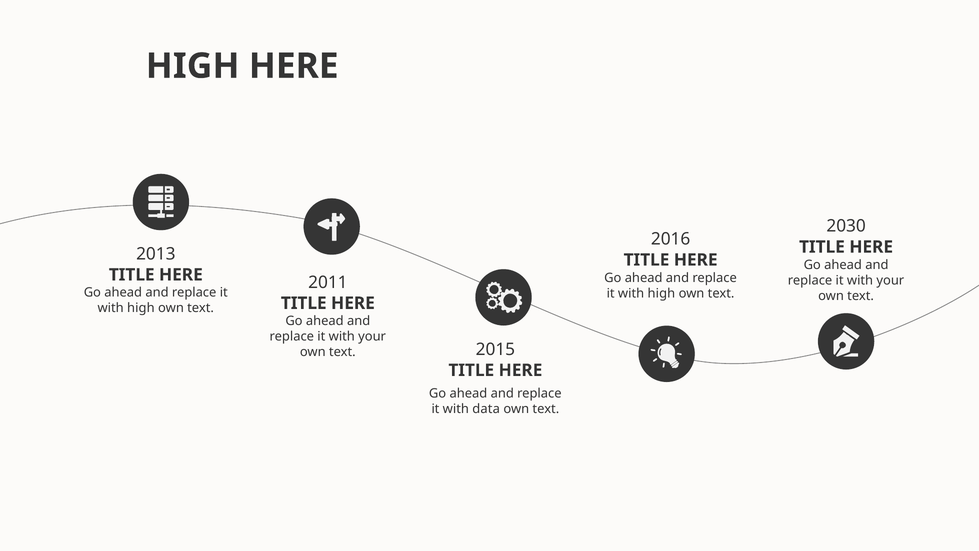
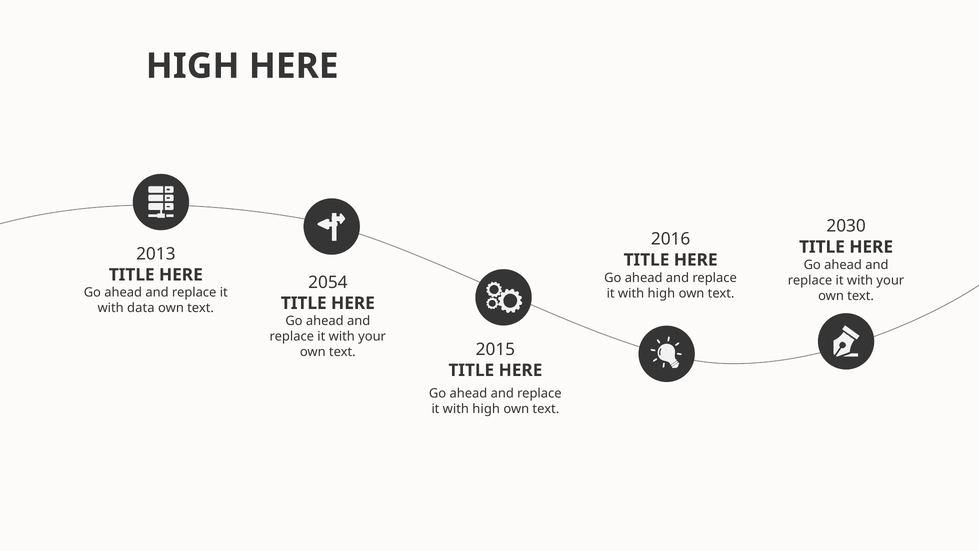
2011: 2011 -> 2054 (328, 282)
high: high -> data (141, 308)
data: data -> high (486, 409)
